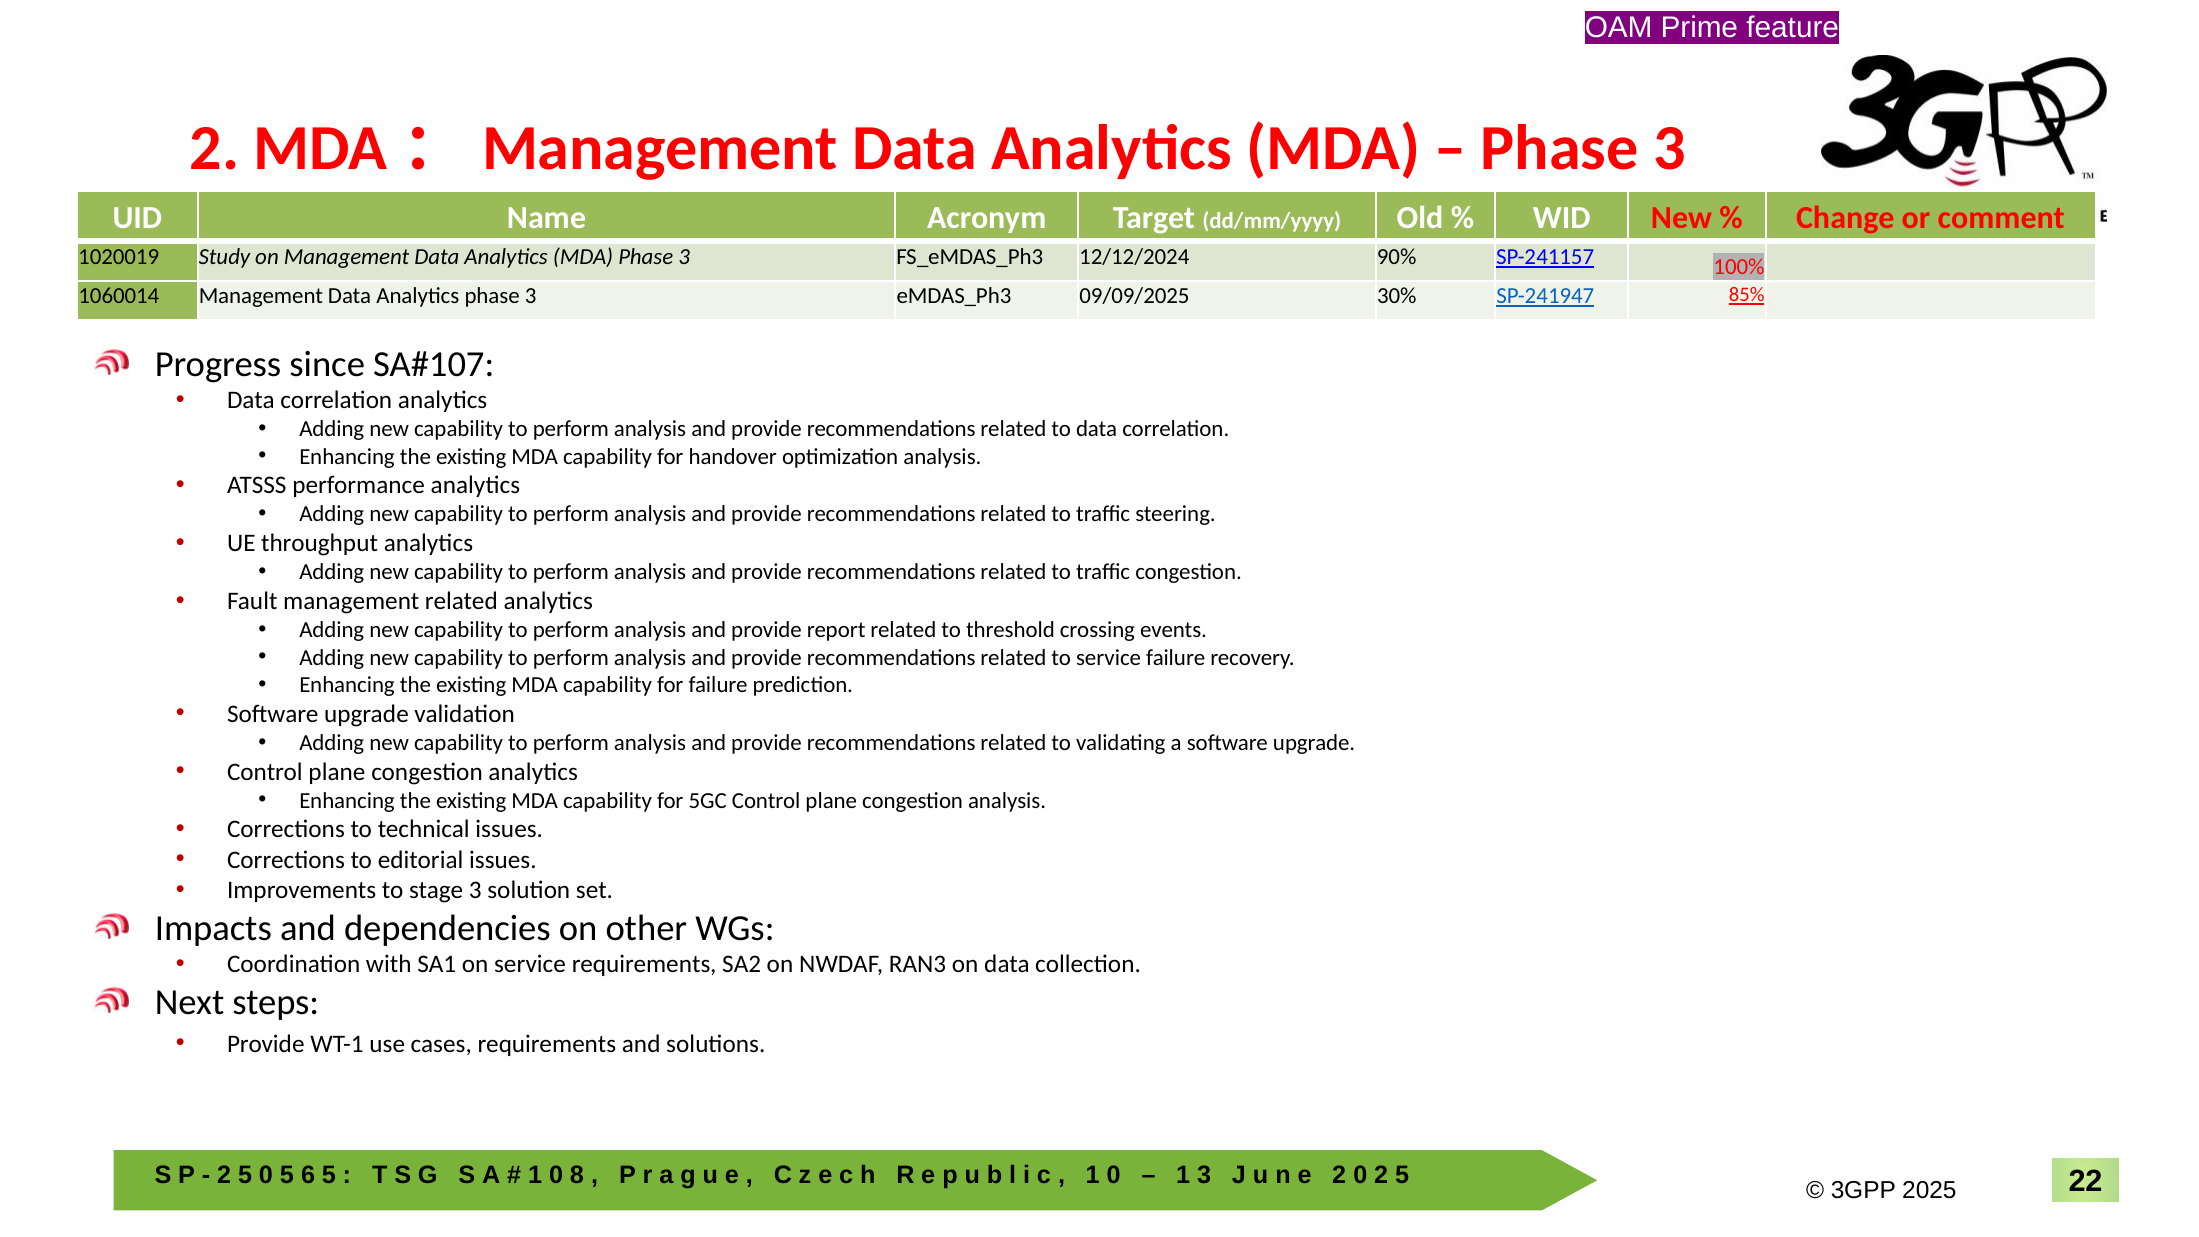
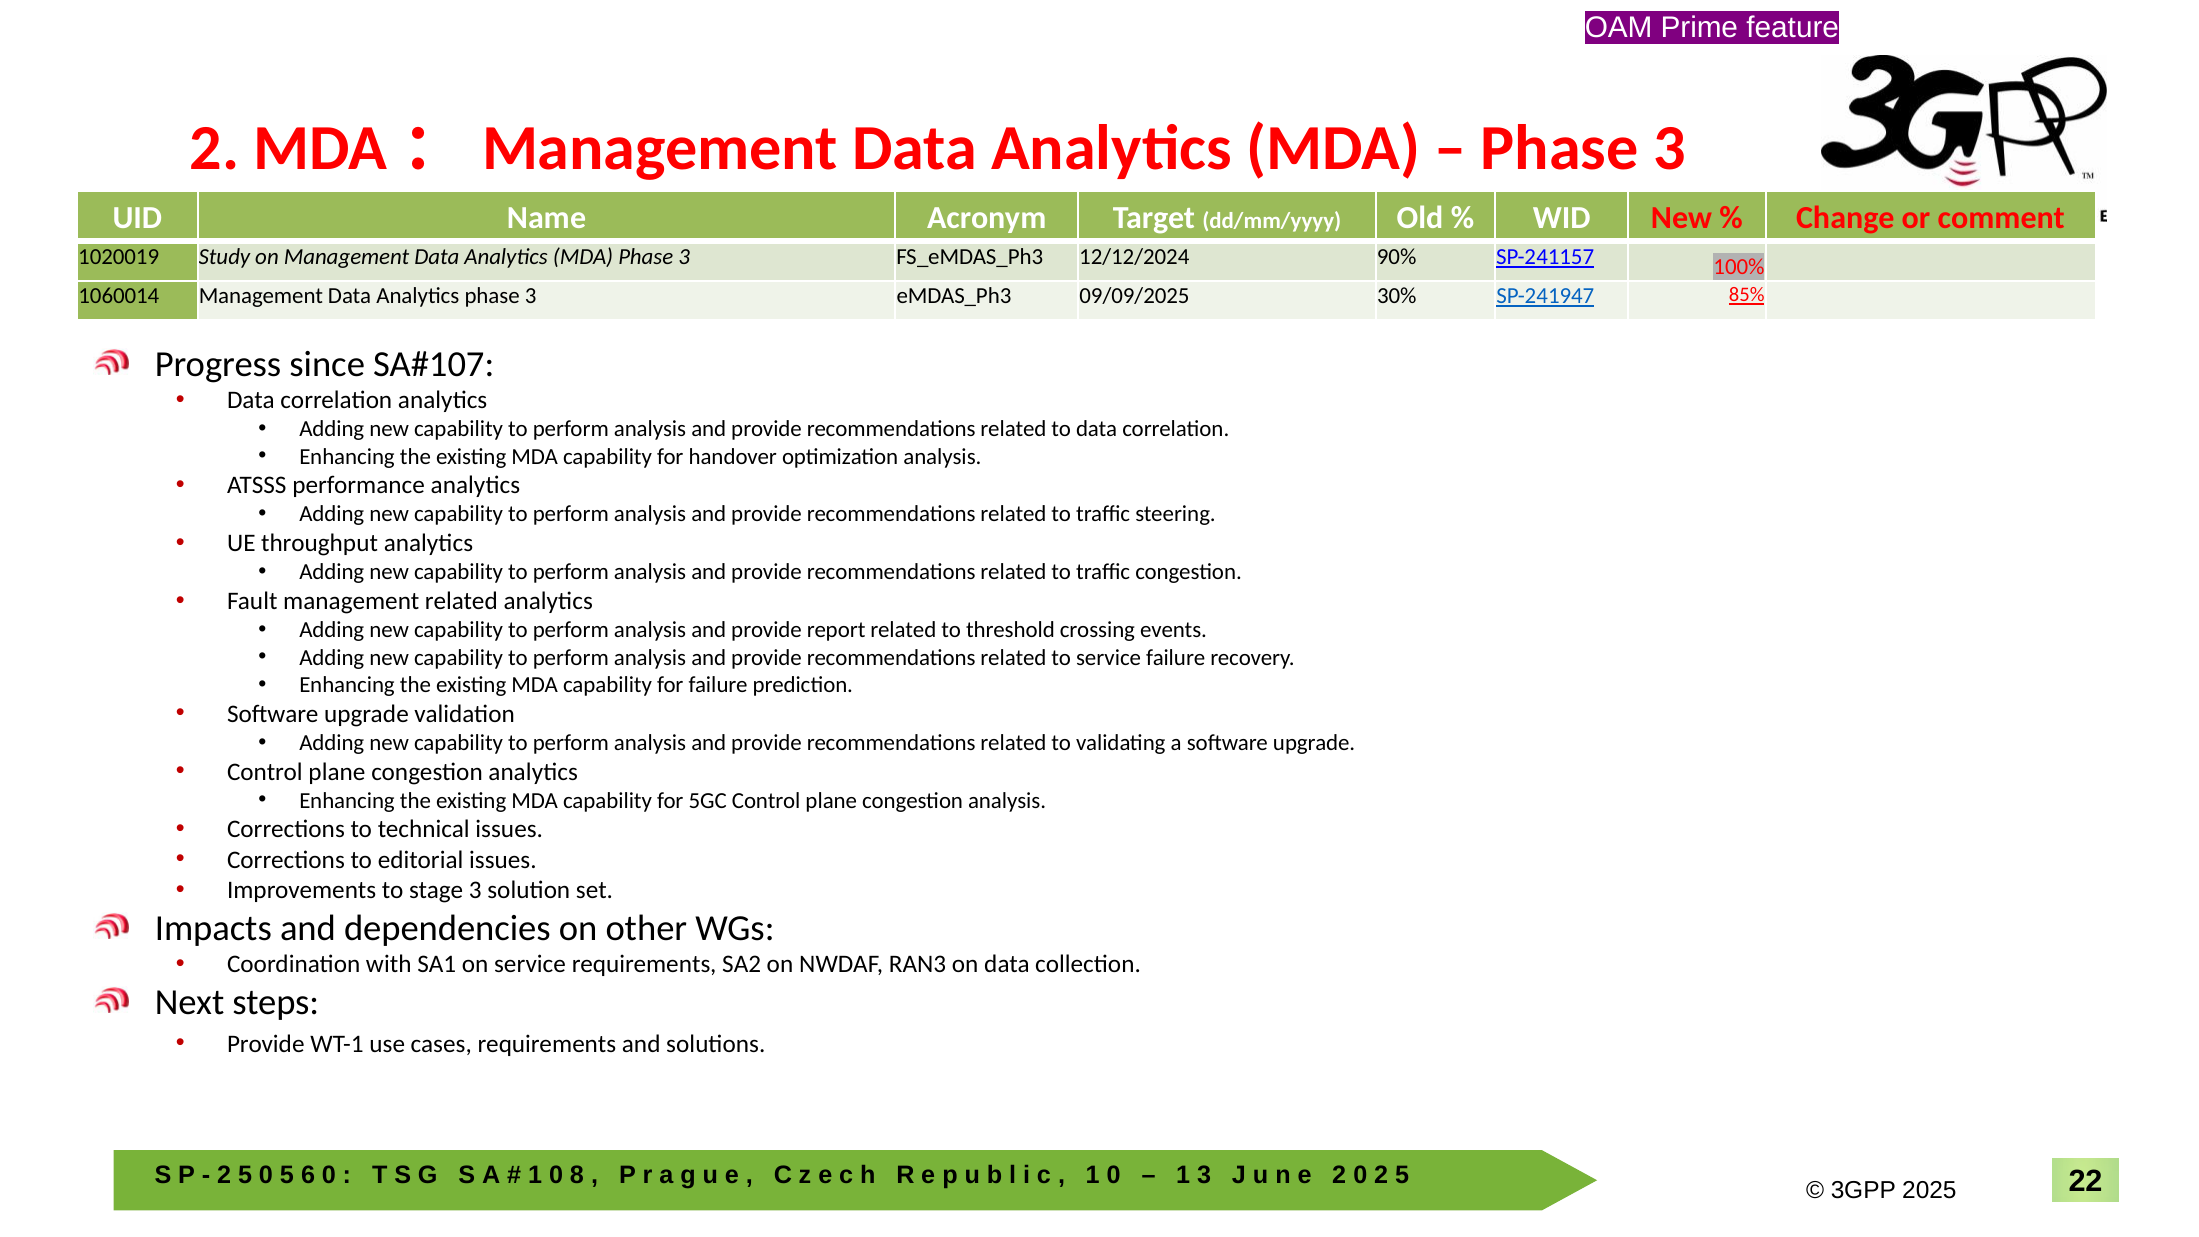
5: 5 -> 0 (329, 1175)
